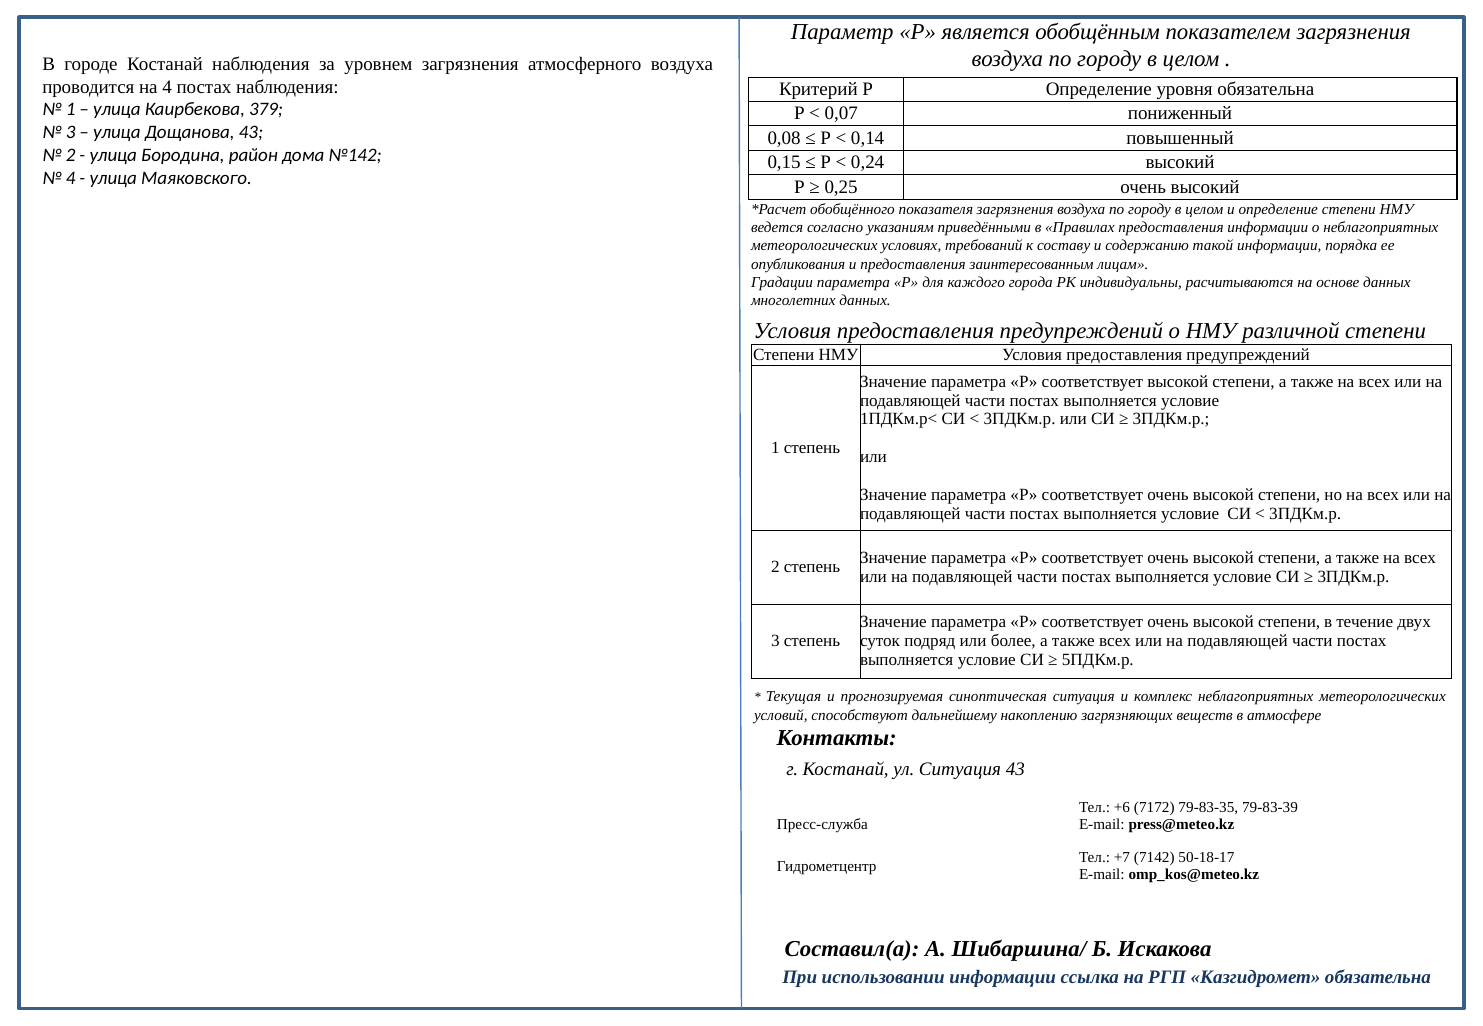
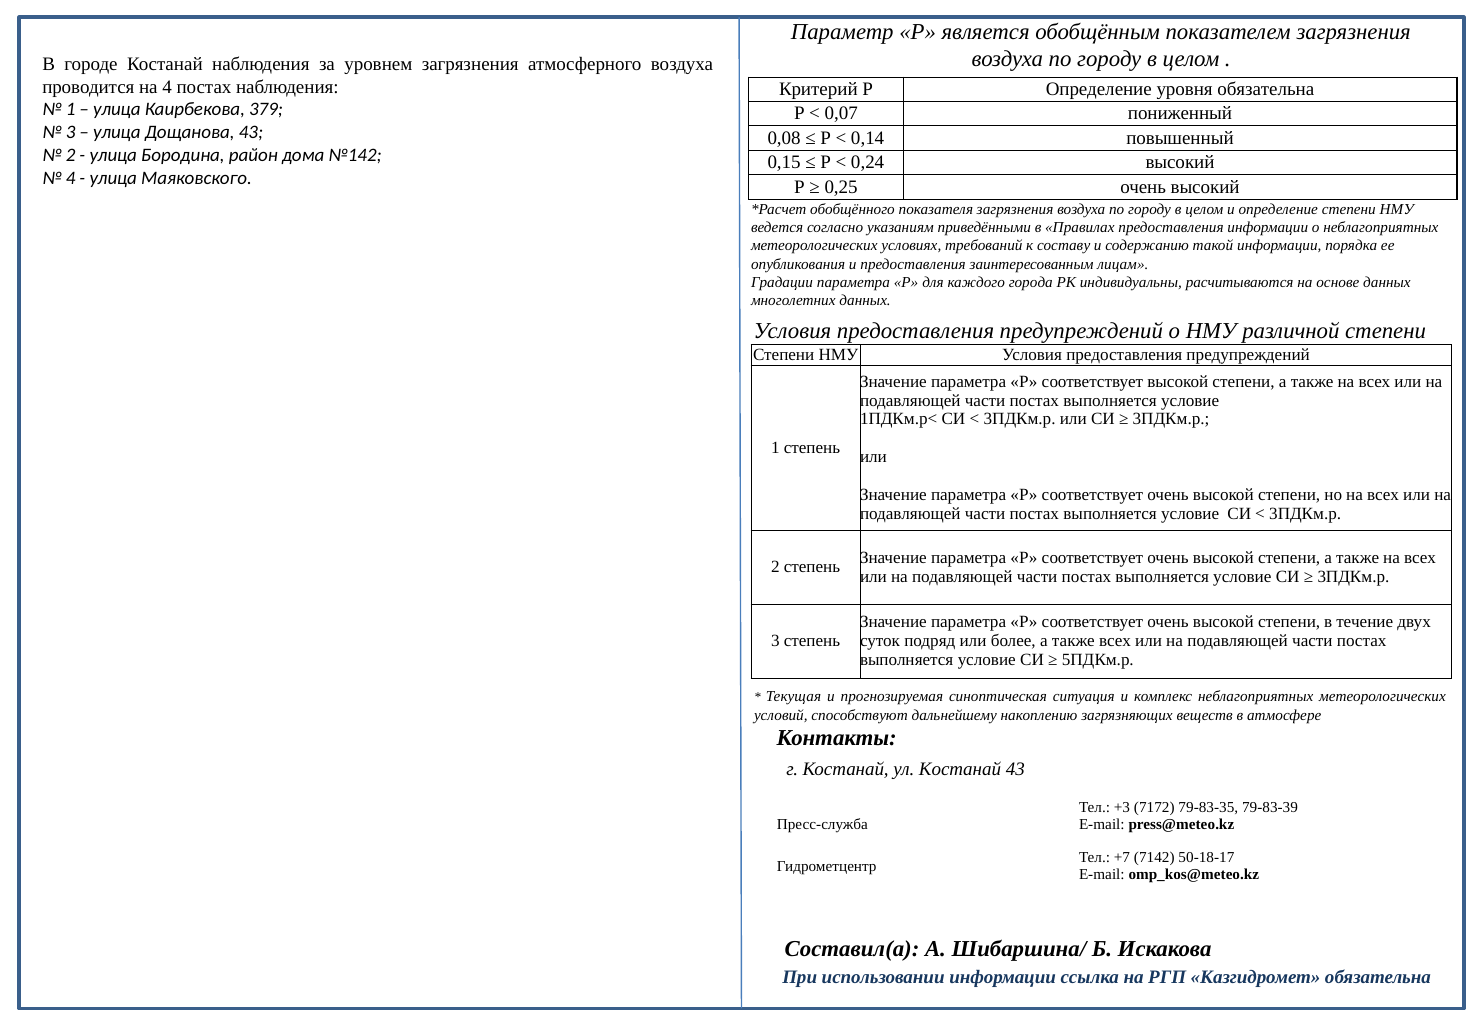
ул Ситуация: Ситуация -> Костанай (960, 770)
+6: +6 -> +3 (1122, 808)
